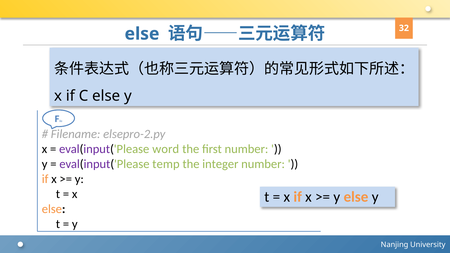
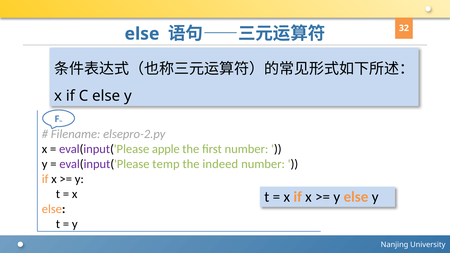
word: word -> apple (166, 149)
integer: integer -> indeed (220, 164)
